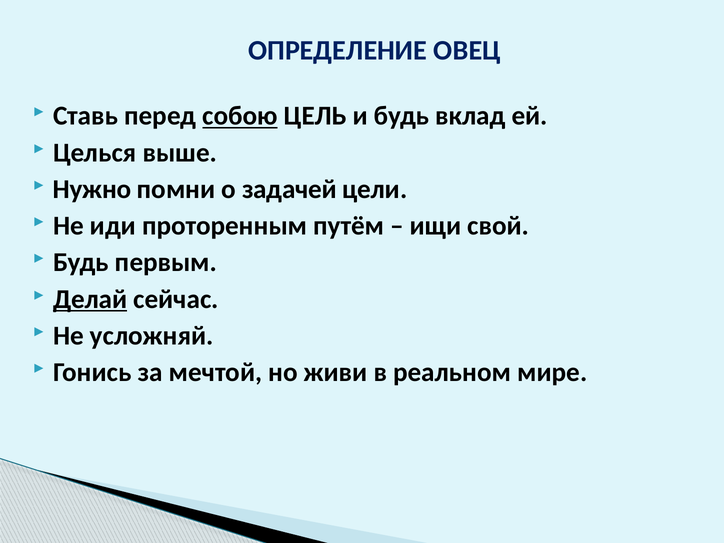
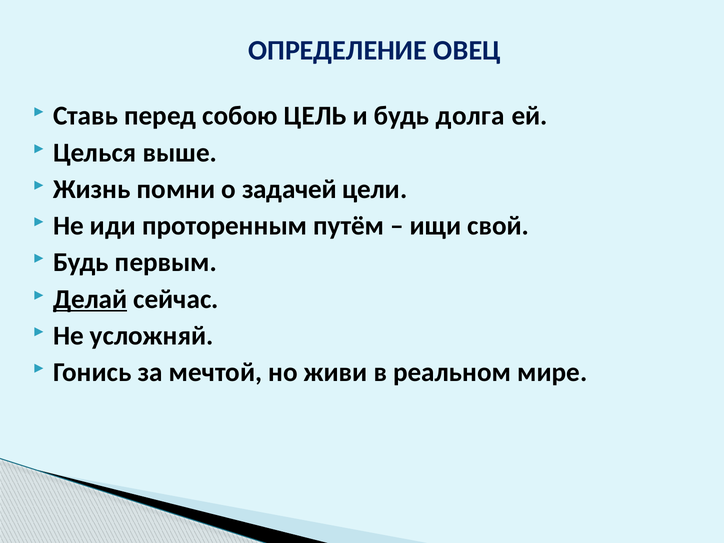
собою underline: present -> none (240, 116)
вклад: вклад -> долга (470, 116)
Нужно: Нужно -> Жизнь (92, 189)
